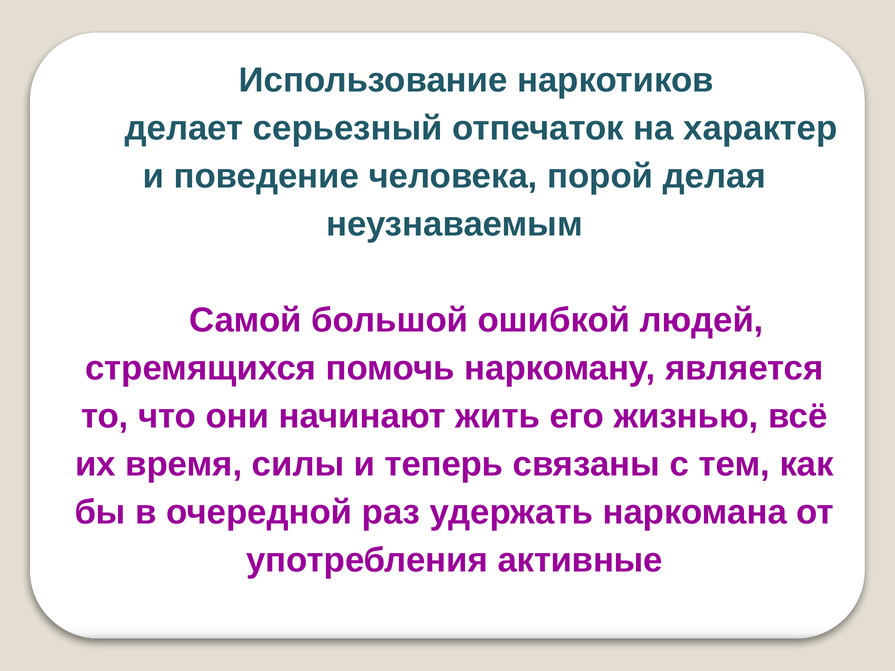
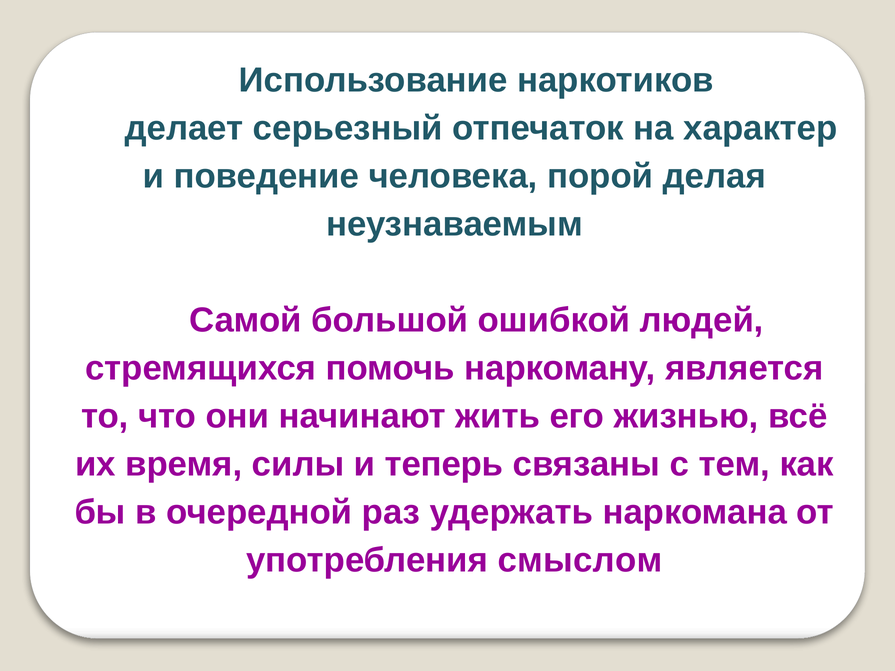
активные: активные -> смыслом (580, 561)
